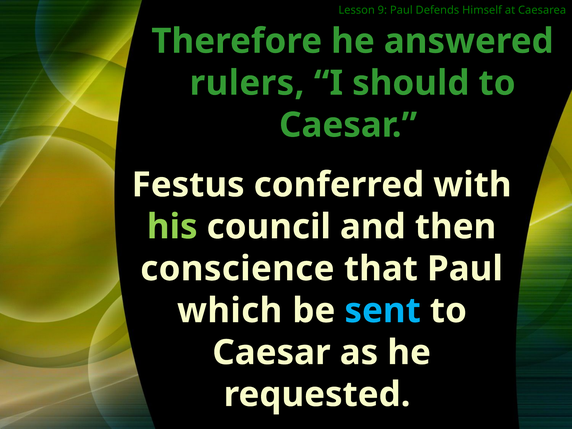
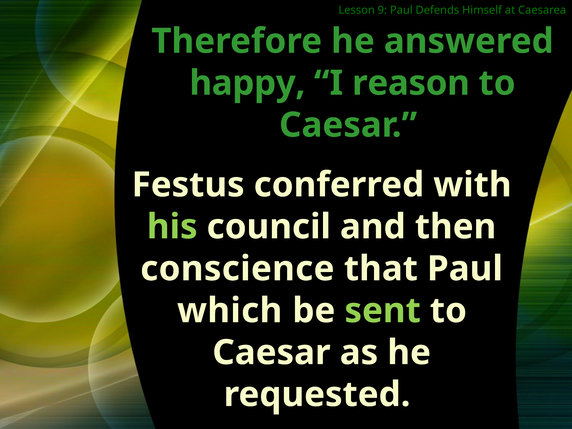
rulers: rulers -> happy (247, 83)
should: should -> reason (411, 83)
sent colour: light blue -> light green (383, 311)
